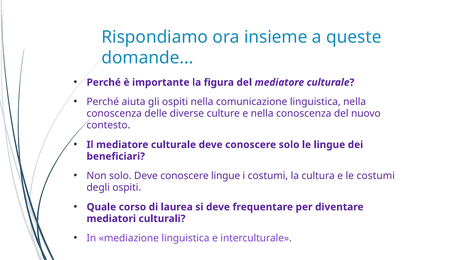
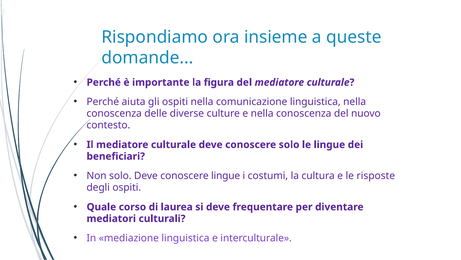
le costumi: costumi -> risposte (376, 175)
